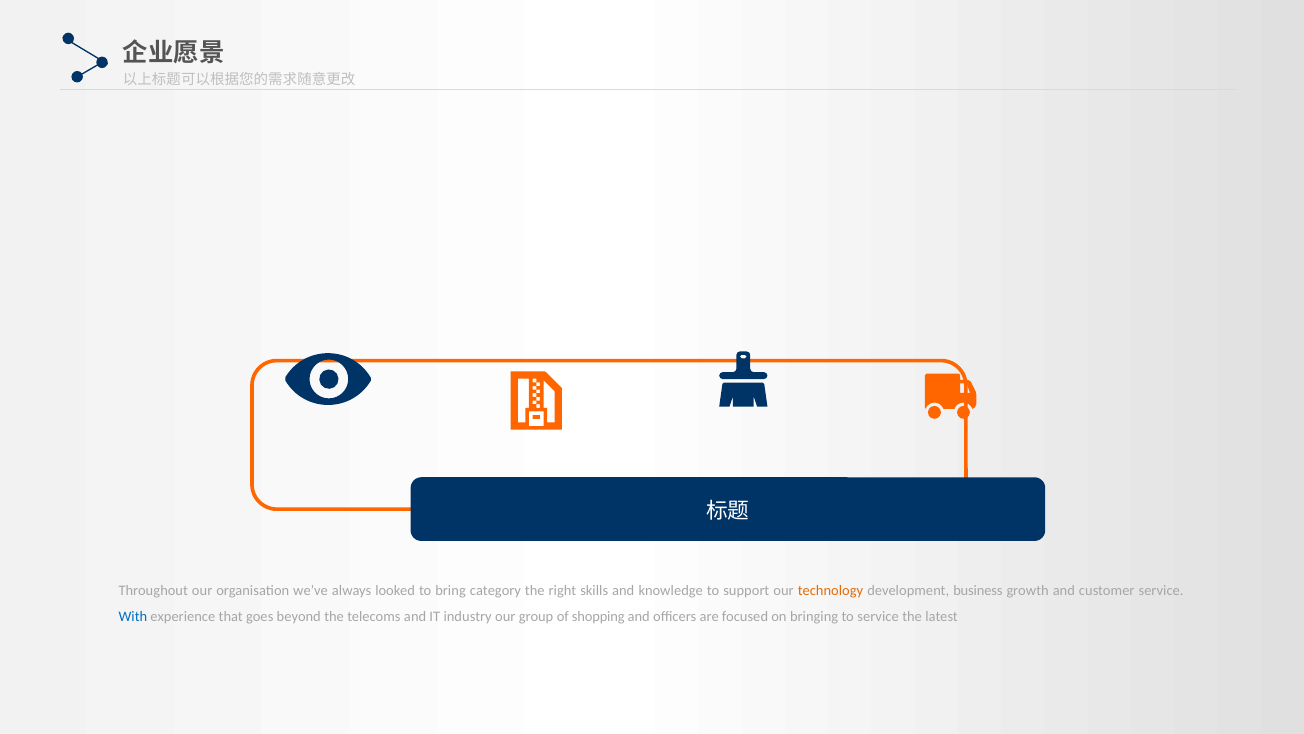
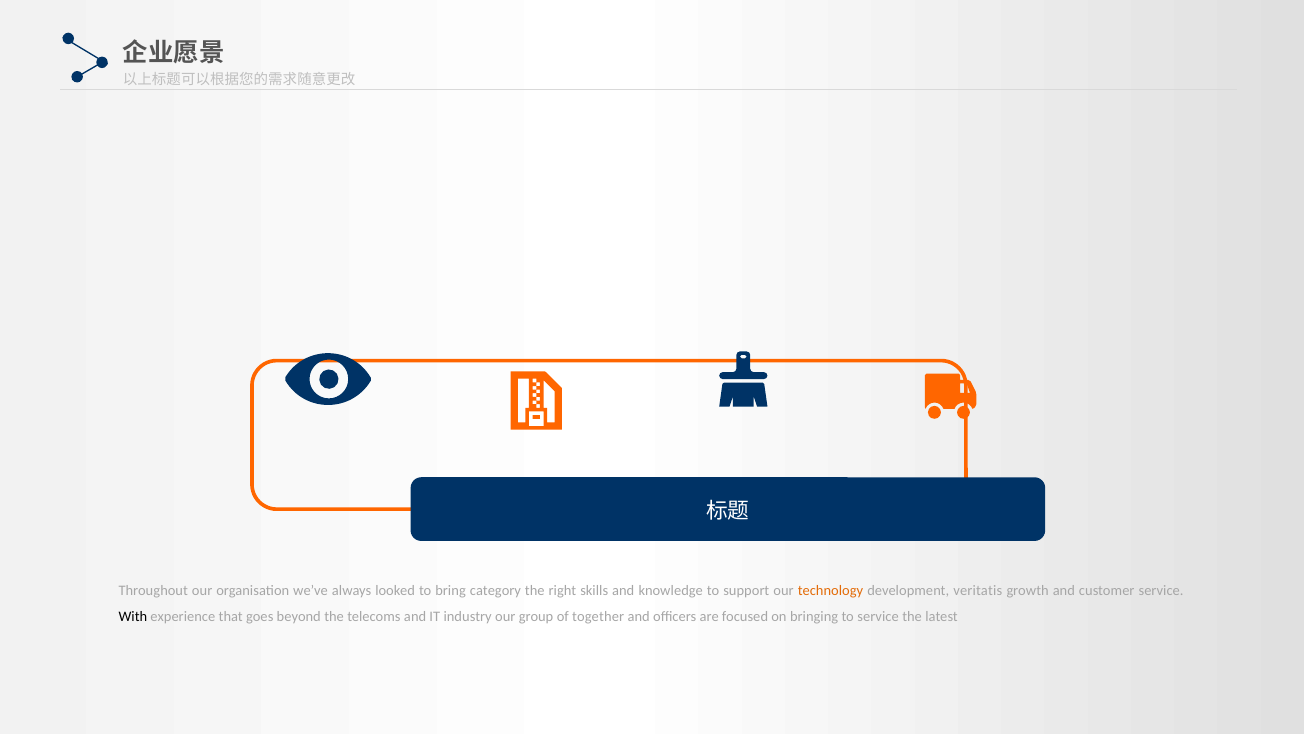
business: business -> veritatis (978, 591)
With colour: blue -> black (133, 617)
shopping: shopping -> together (598, 617)
